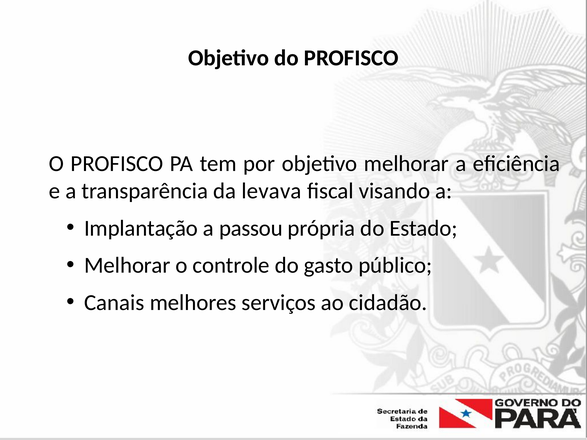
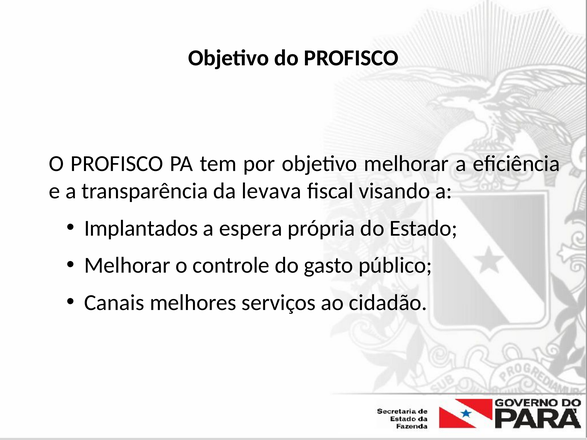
Implantação: Implantação -> Implantados (141, 228)
passou: passou -> espera (251, 228)
